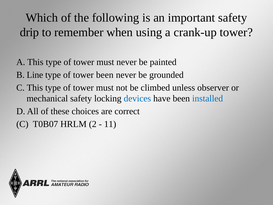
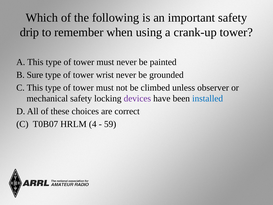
Line: Line -> Sure (35, 75)
tower been: been -> wrist (105, 75)
devices colour: blue -> purple (137, 98)
2: 2 -> 4 (93, 124)
11: 11 -> 59 (110, 124)
